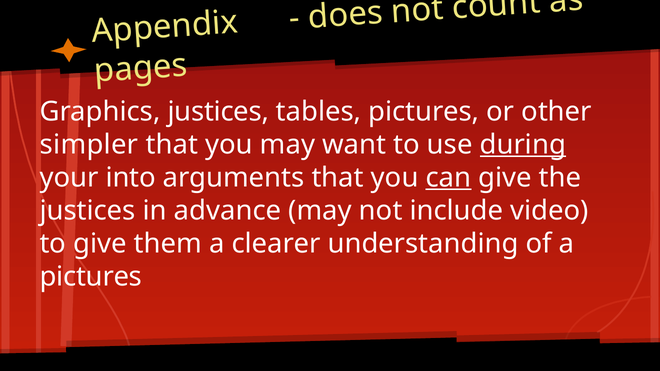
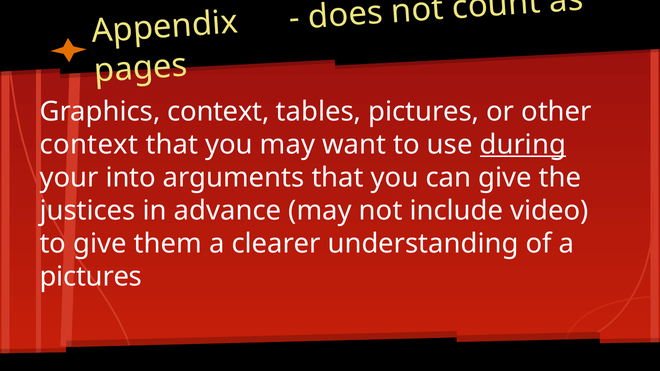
Graphics justices: justices -> context (218, 112)
simpler: simpler -> context (89, 145)
can underline: present -> none (448, 178)
